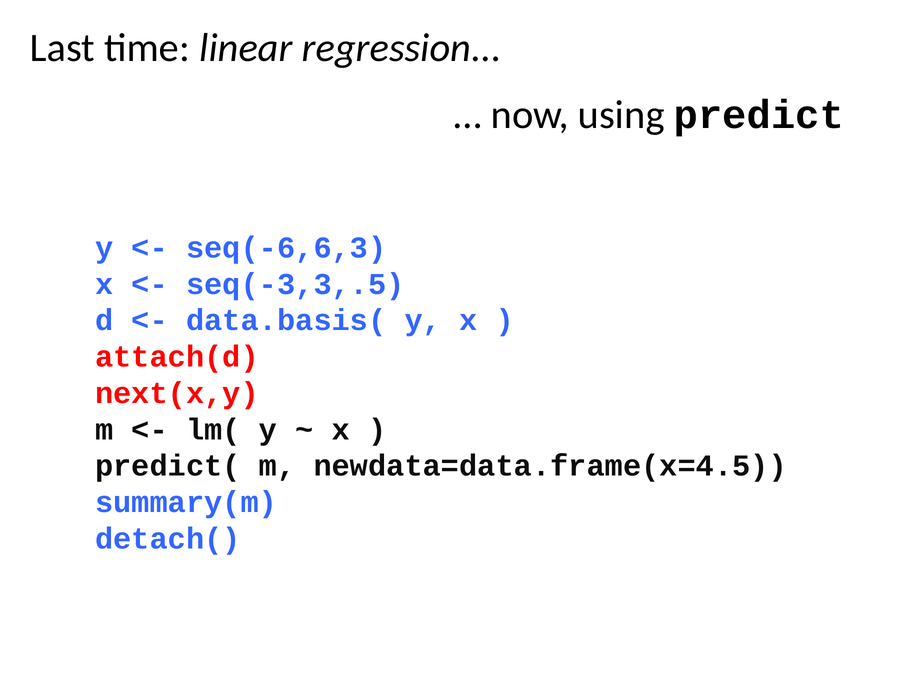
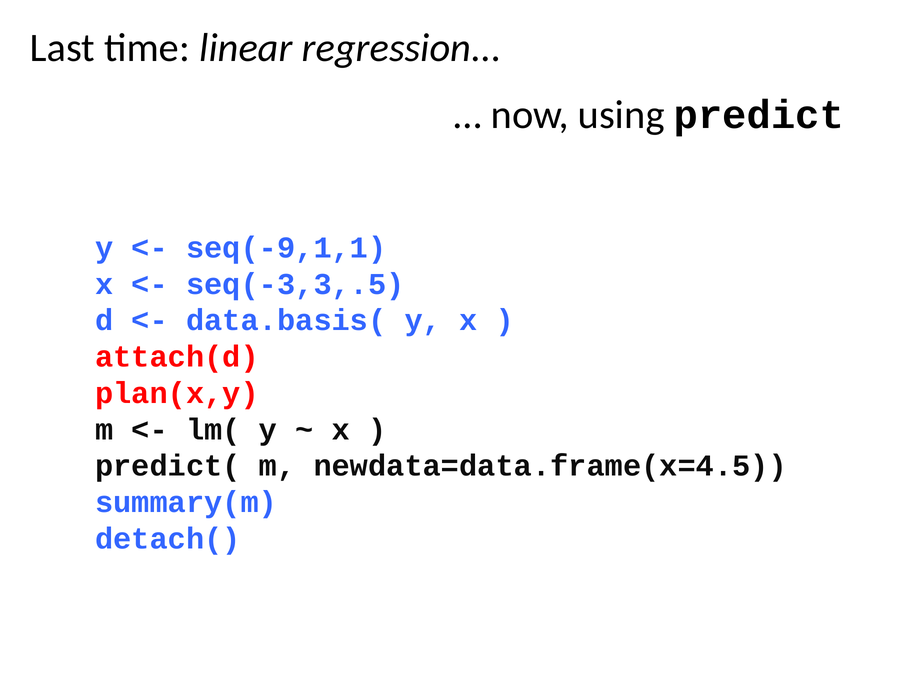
seq(-6,6,3: seq(-6,6,3 -> seq(-9,1,1 (286, 248)
next(x,y: next(x,y -> plan(x,y (177, 393)
